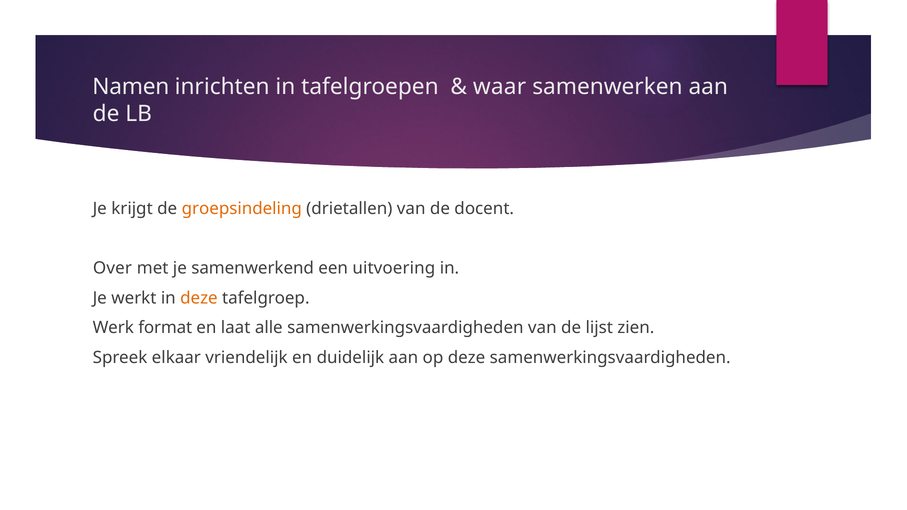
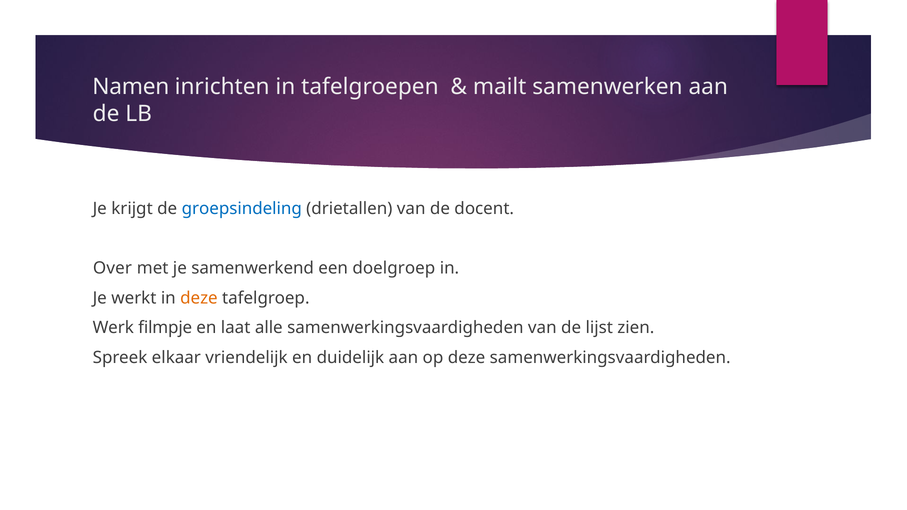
waar: waar -> mailt (500, 87)
groepsindeling colour: orange -> blue (242, 208)
uitvoering: uitvoering -> doelgroep (394, 268)
format: format -> filmpje (165, 328)
